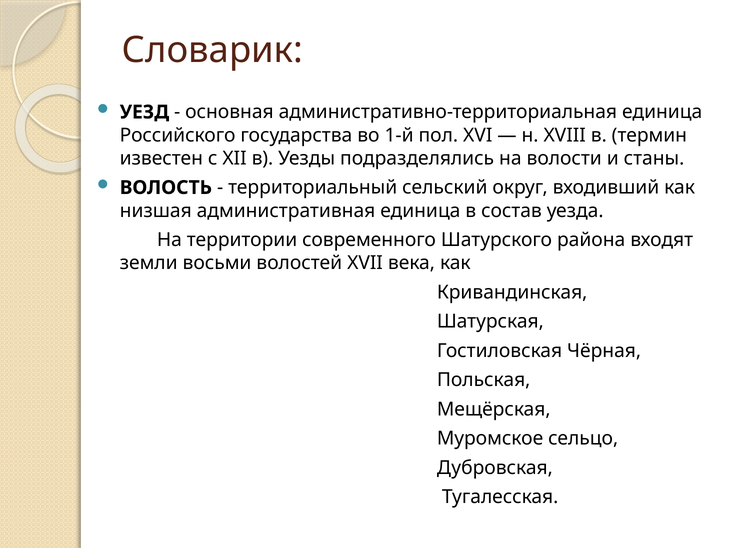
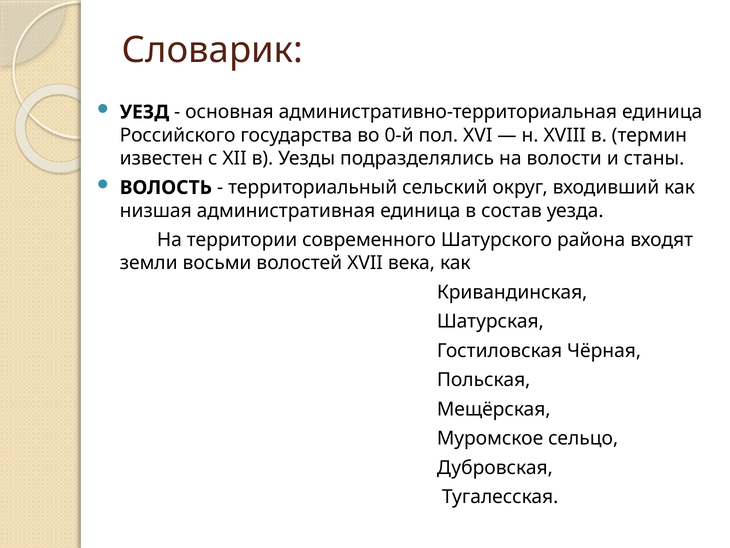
1-й: 1-й -> 0-й (399, 135)
